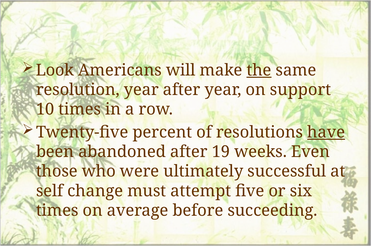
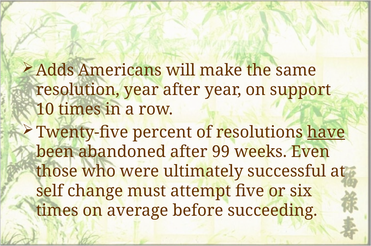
Look: Look -> Adds (55, 70)
the underline: present -> none (259, 70)
19: 19 -> 99 (221, 152)
